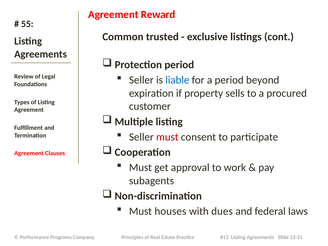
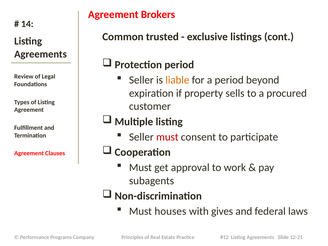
Reward: Reward -> Brokers (158, 14)
55: 55 -> 14 (27, 24)
liable colour: blue -> orange (177, 80)
dues: dues -> gives (222, 211)
